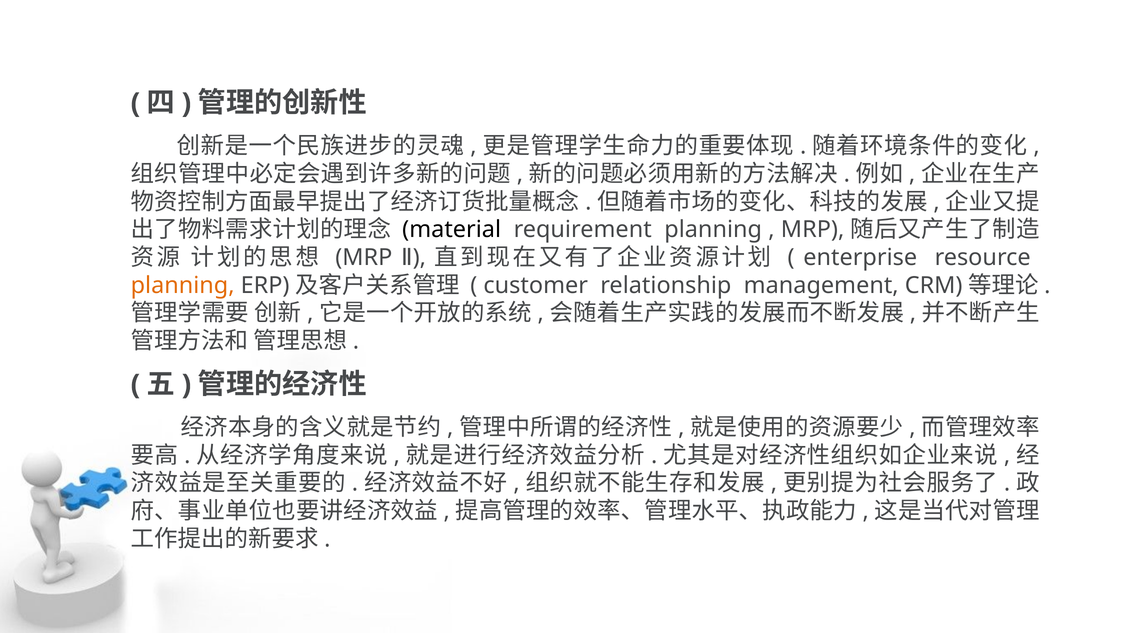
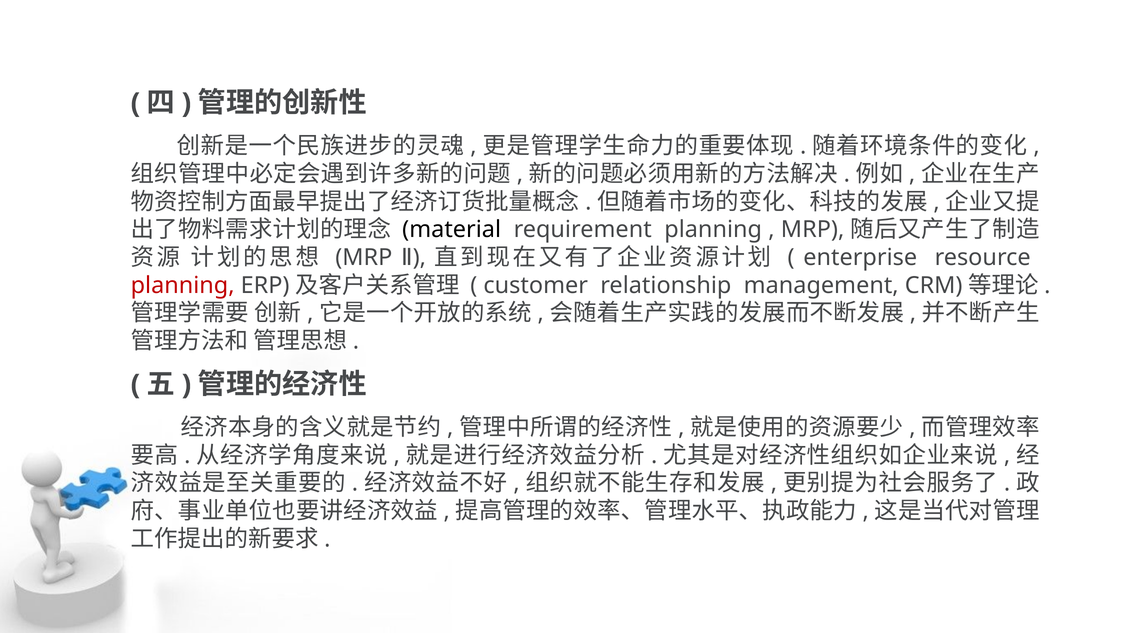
planning colour: orange -> red (183, 285)
